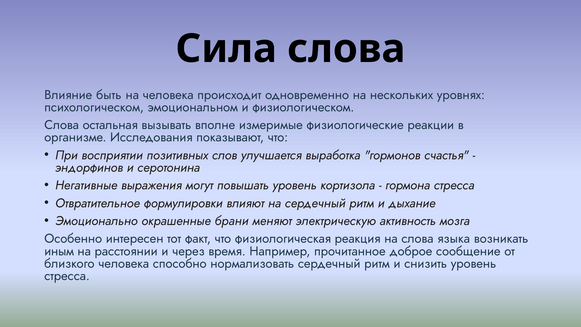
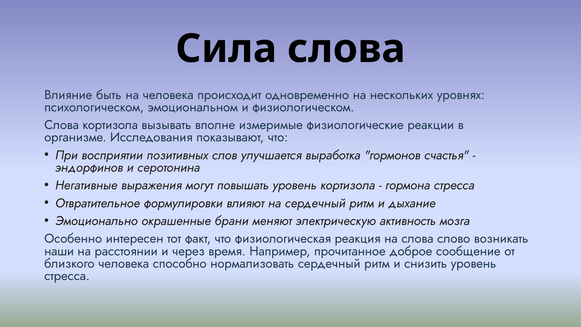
Слова остальная: остальная -> кортизола (110, 125)
языка: языка -> слово (454, 239)
иным: иным -> наши (59, 251)
